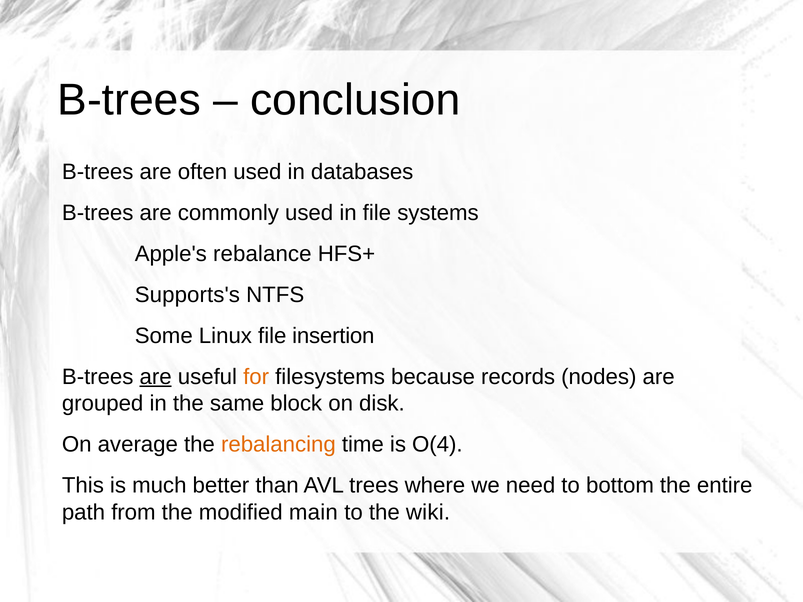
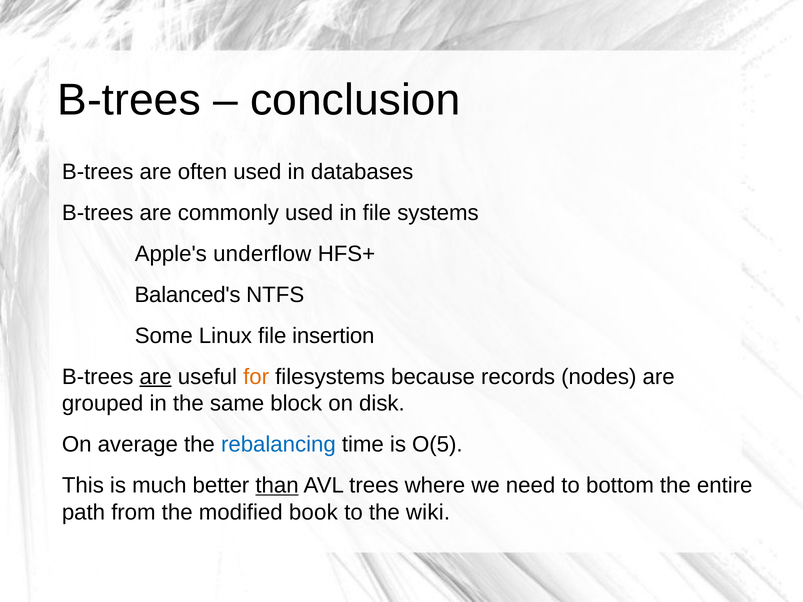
rebalance: rebalance -> underflow (262, 254)
Supports's: Supports's -> Balanced's (188, 295)
rebalancing colour: orange -> blue (278, 445)
O(4: O(4 -> O(5 (437, 445)
than underline: none -> present (277, 486)
main: main -> book (313, 512)
